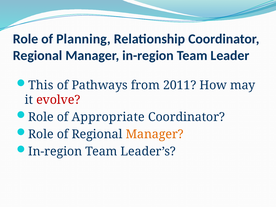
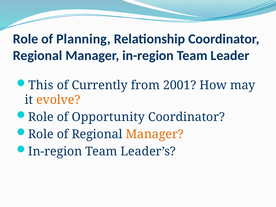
Pathways: Pathways -> Currently (100, 85)
2011: 2011 -> 2001 (180, 85)
evolve colour: red -> orange (58, 100)
Appropriate: Appropriate -> Opportunity (108, 117)
